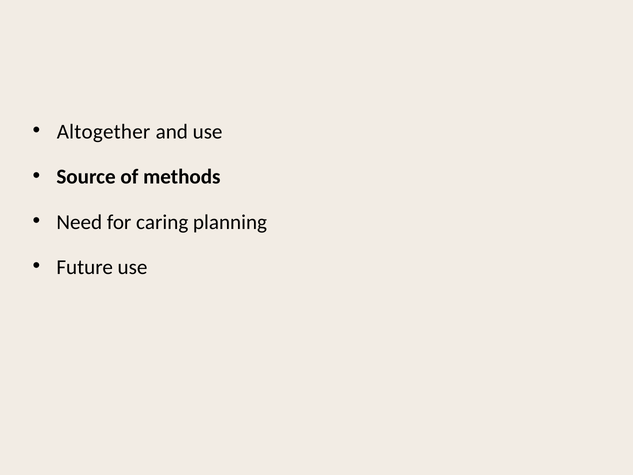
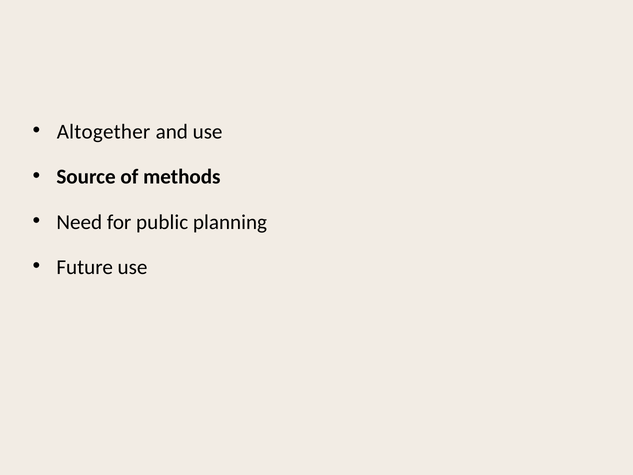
caring: caring -> public (162, 222)
